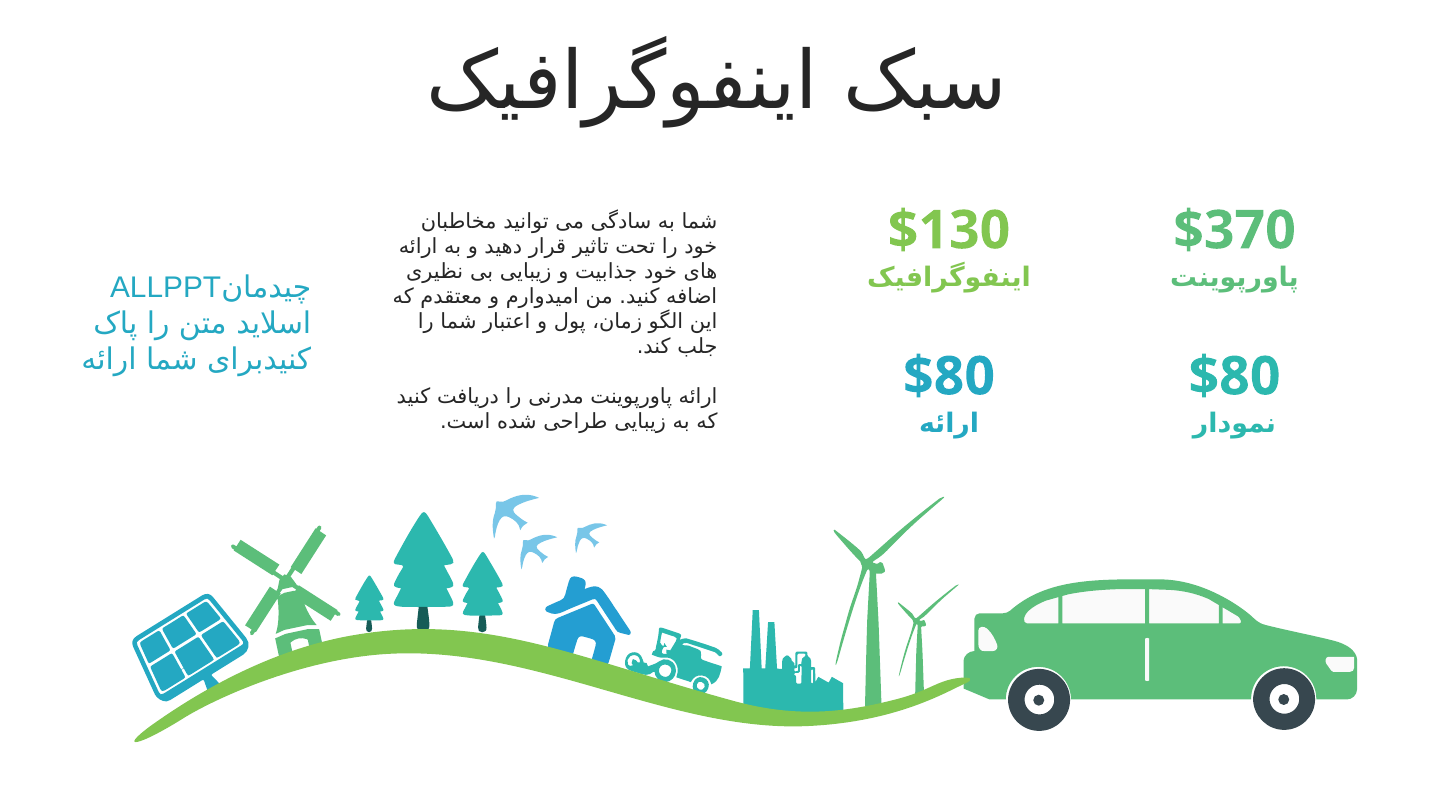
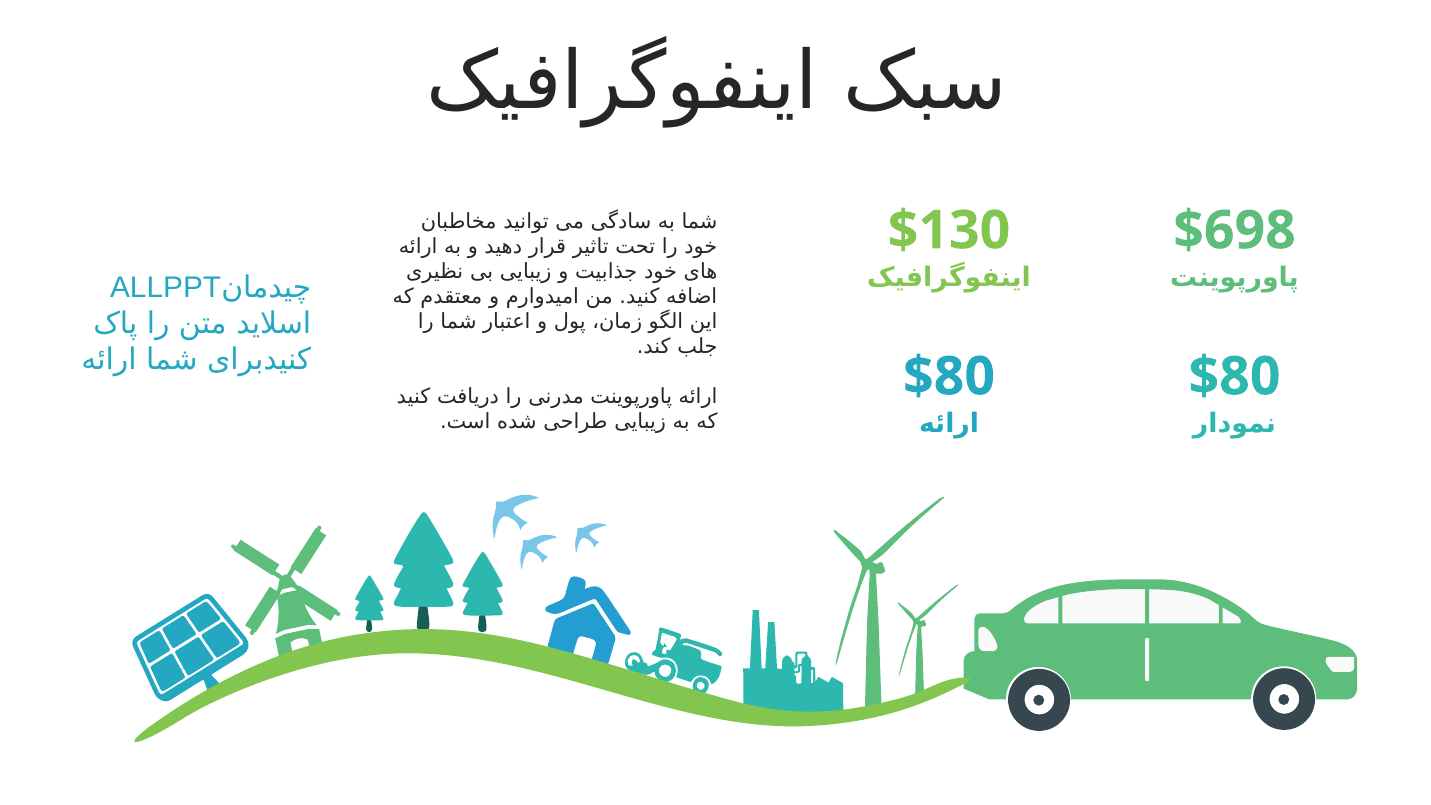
$370: $370 -> $698 (1235, 231)
